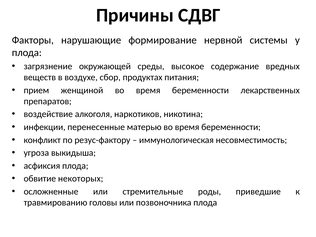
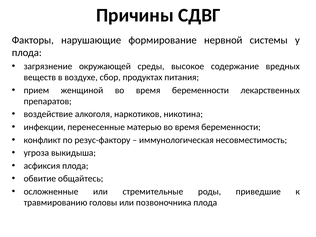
некоторых: некоторых -> общайтесь (81, 179)
